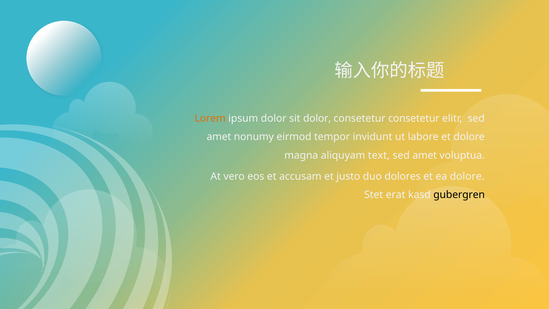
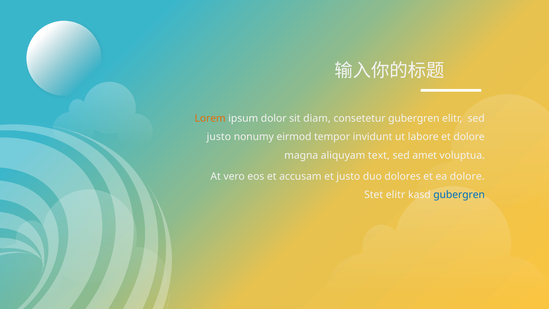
sit dolor: dolor -> diam (317, 118)
consetetur consetetur: consetetur -> gubergren (414, 118)
amet: amet -> justo (219, 137)
Stet erat: erat -> elitr (396, 195)
gubergren colour: black -> blue (459, 195)
